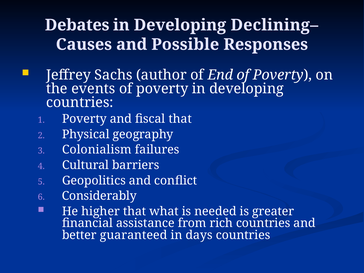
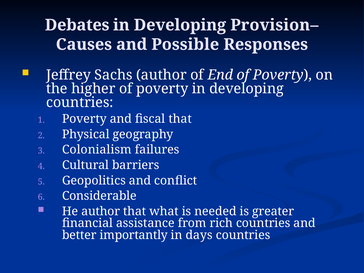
Declining–: Declining– -> Provision– (274, 25)
events: events -> higher (93, 89)
Considerably: Considerably -> Considerable (99, 196)
He higher: higher -> author (101, 211)
guaranteed: guaranteed -> importantly (134, 235)
